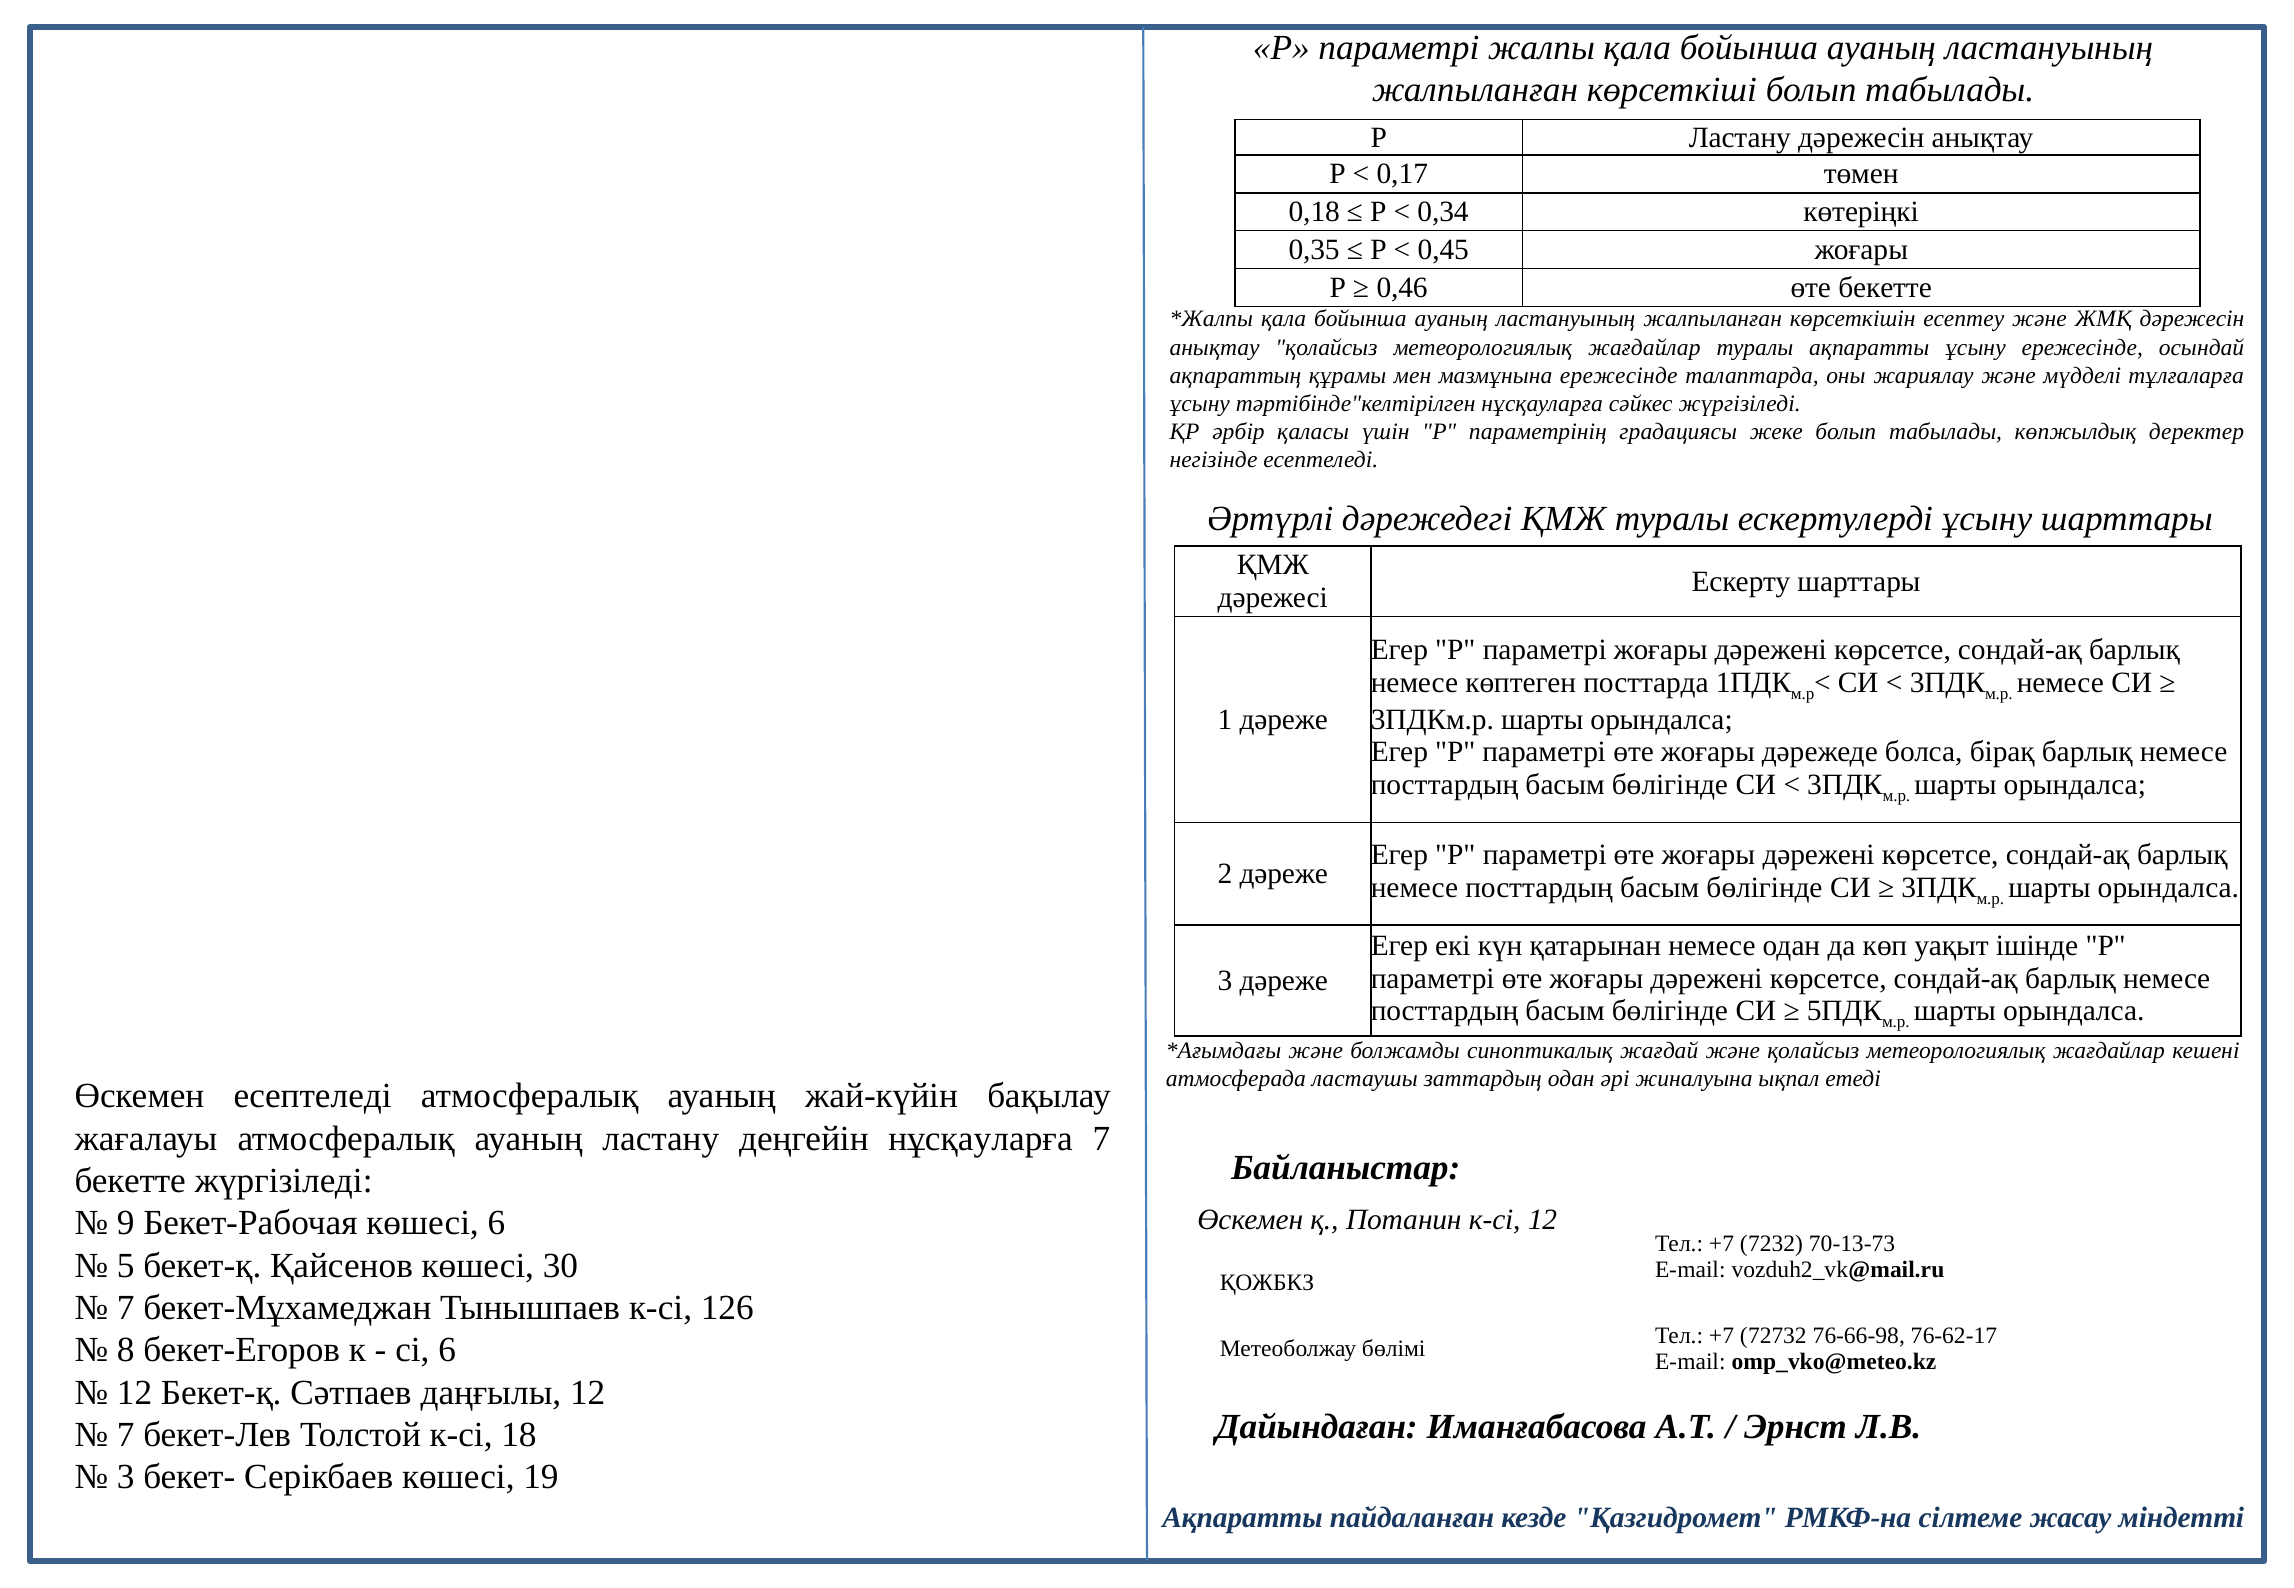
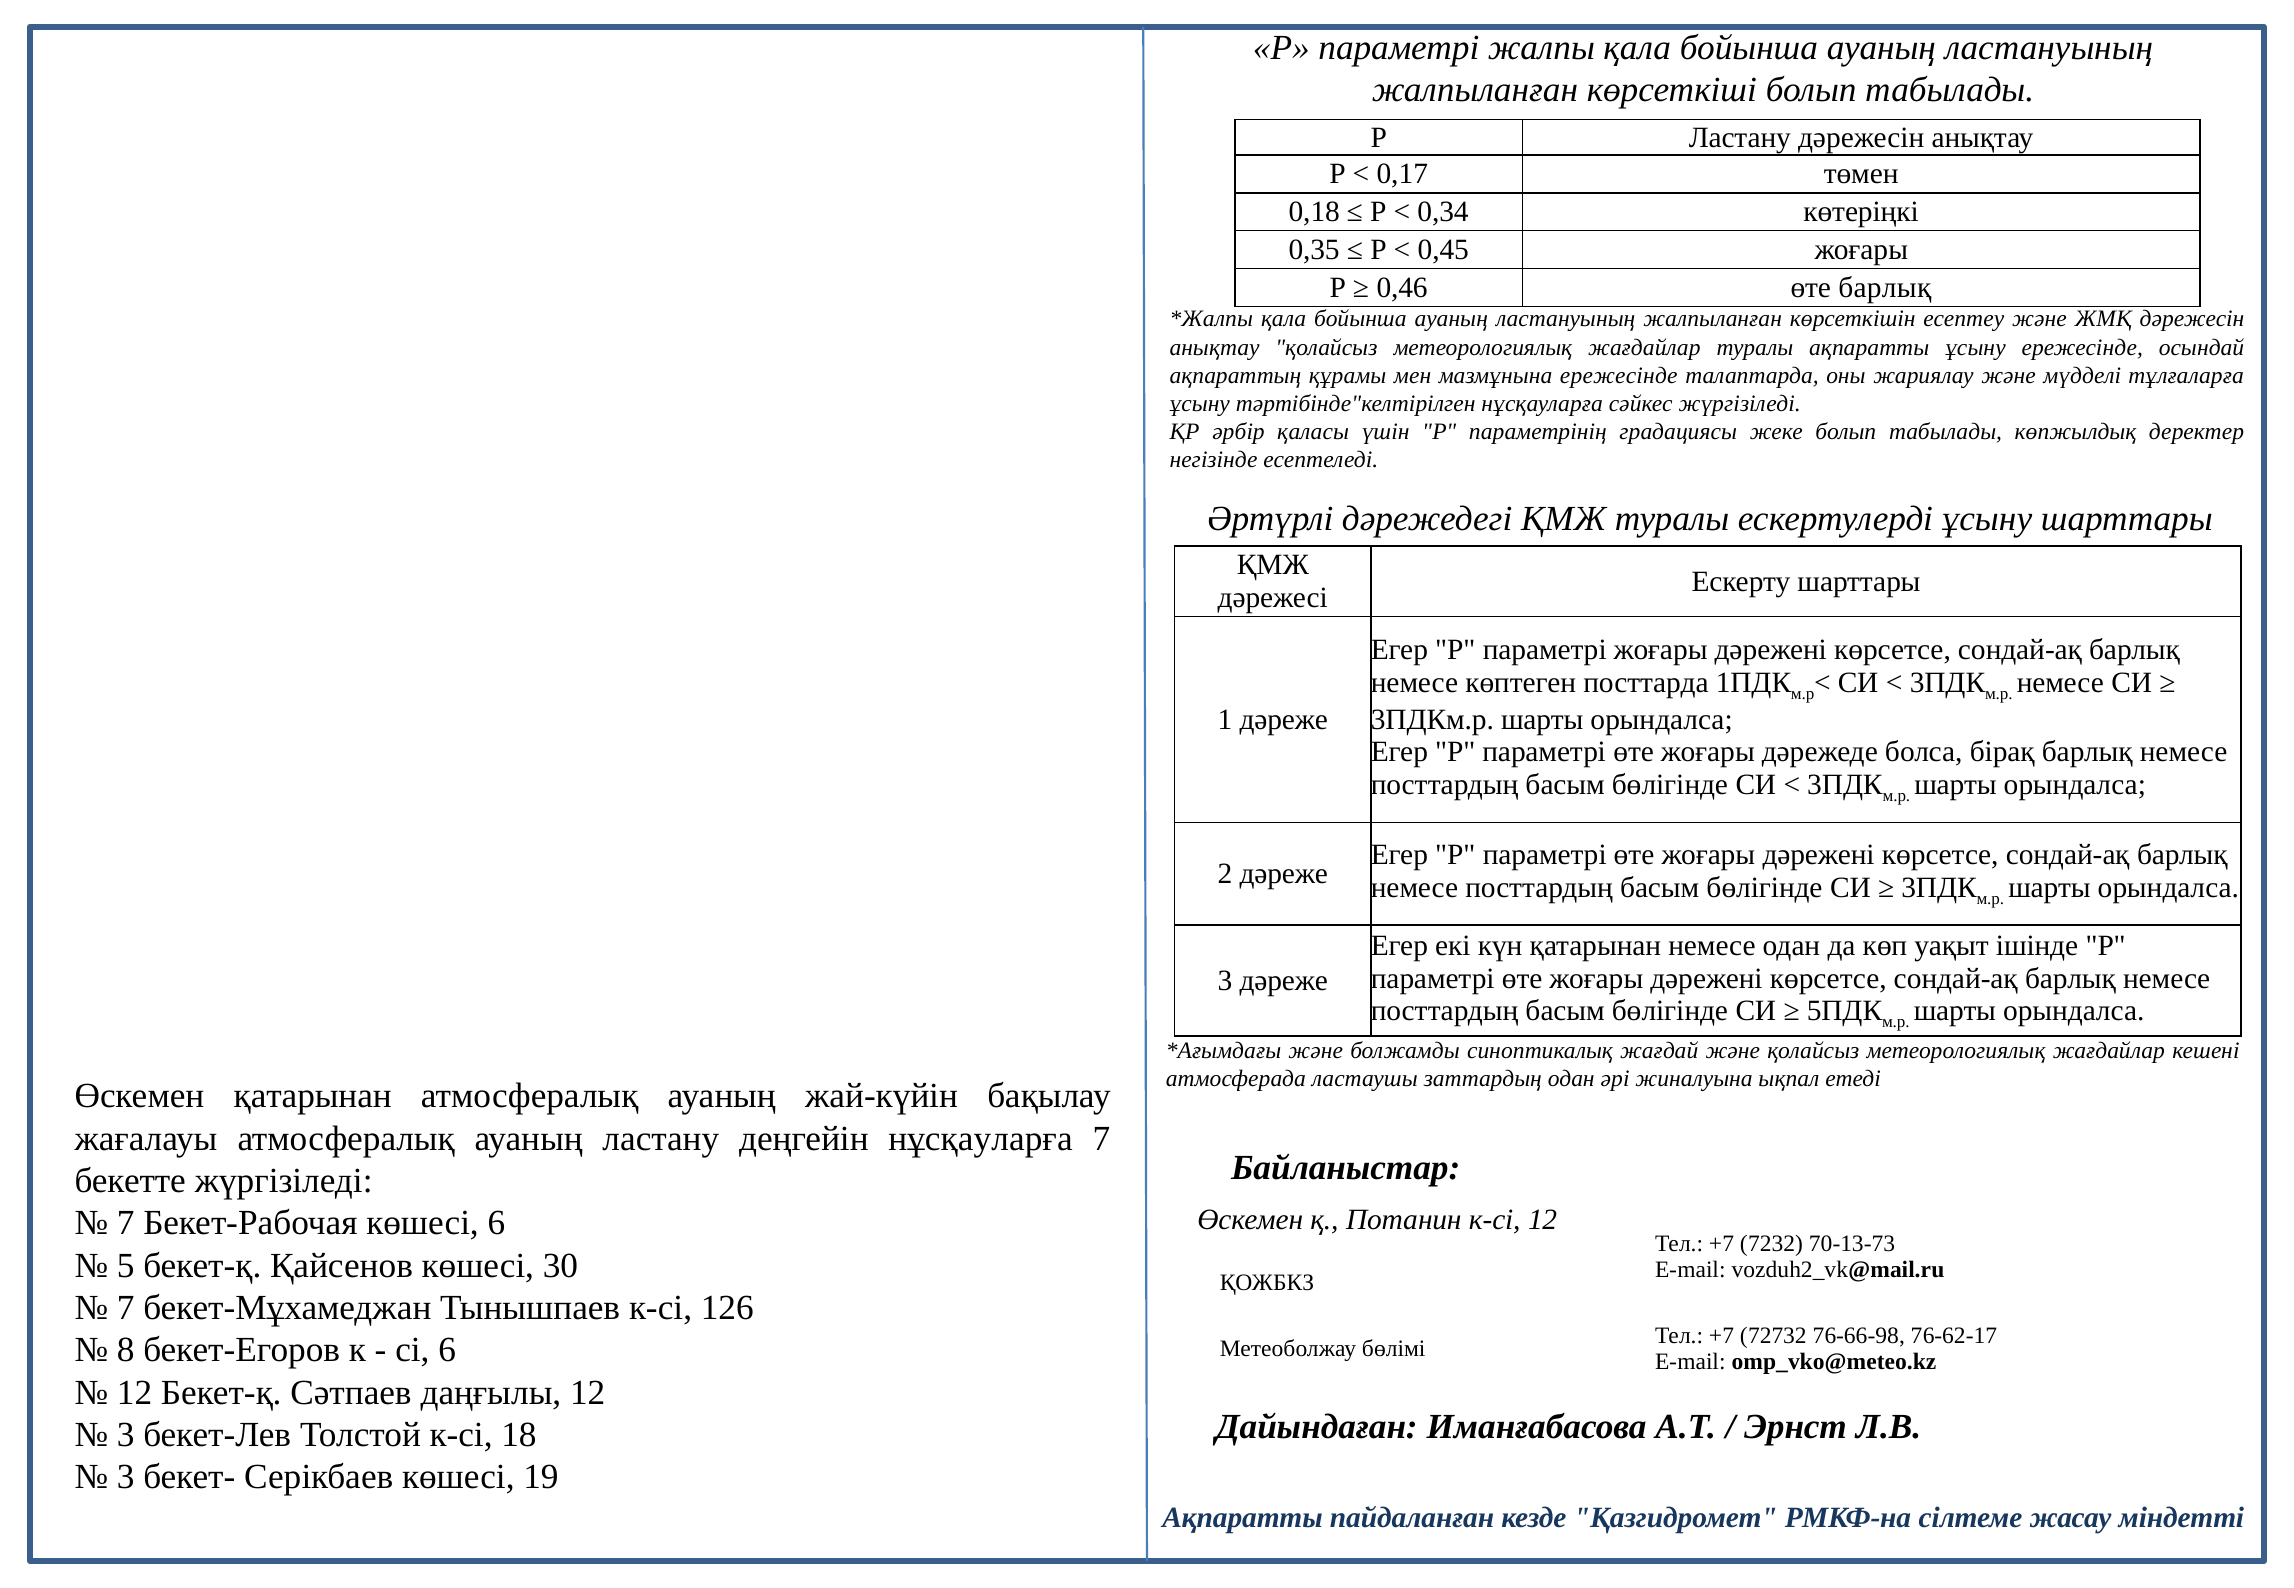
өте бекетте: бекетте -> барлық (1885, 288)
Өскемен есептеледі: есептеледі -> қатарынан (313, 1096)
9: 9 -> 7 (126, 1223)
7: 7 -> 3 (126, 1435)
